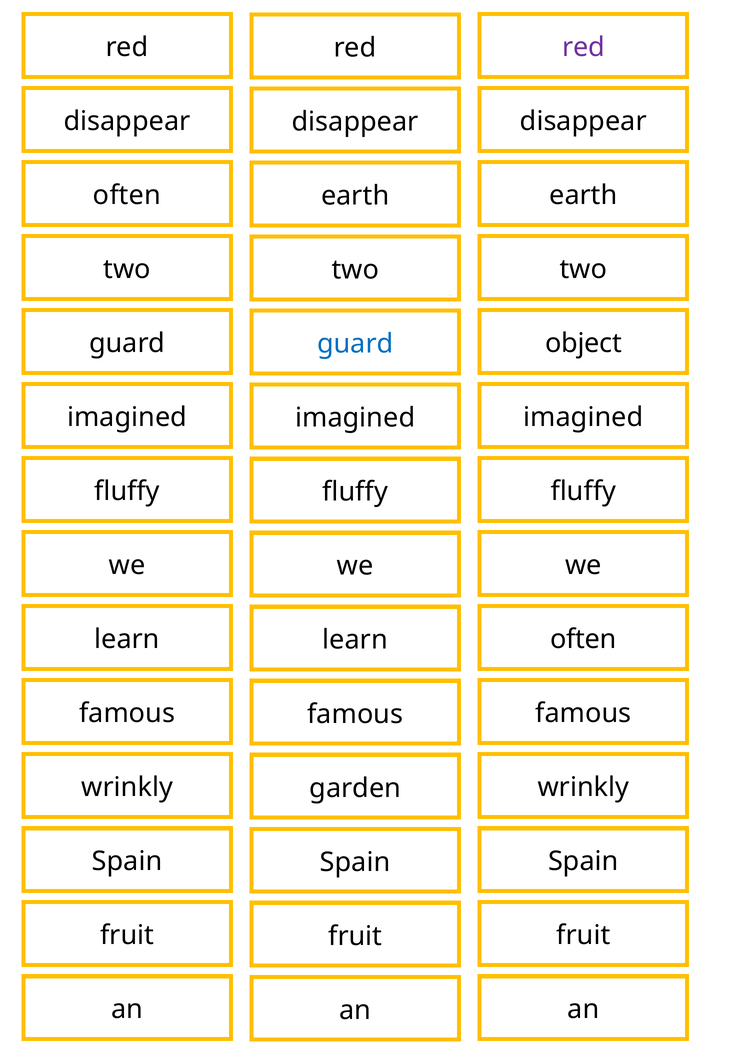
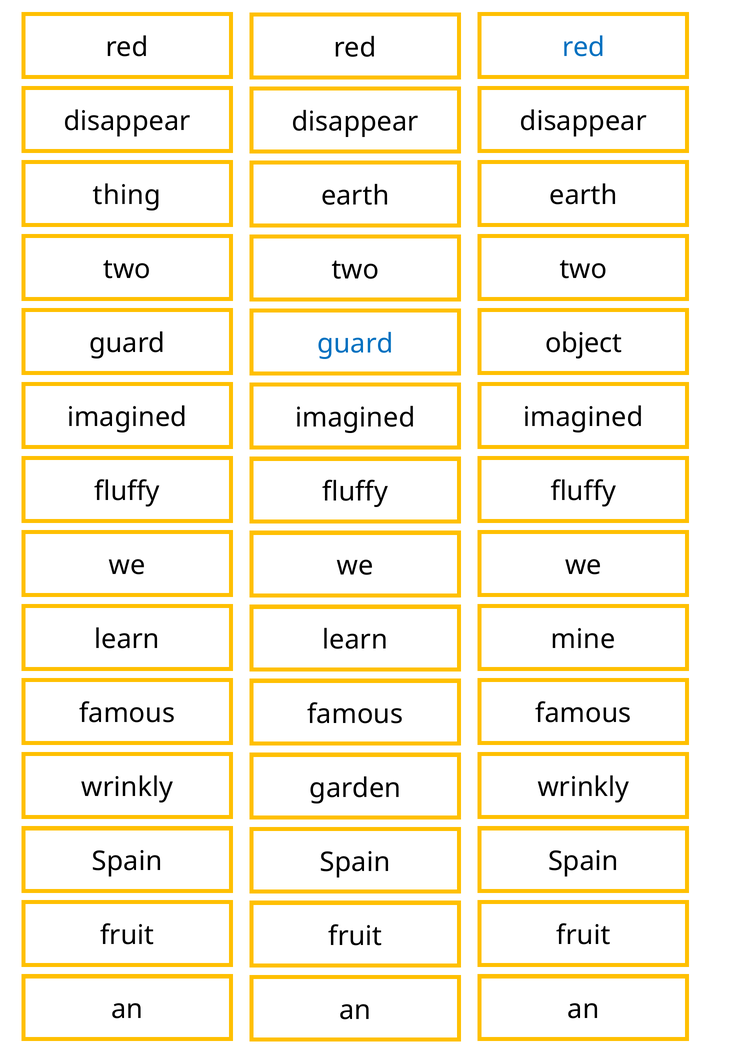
red colour: purple -> blue (583, 47)
often: often -> thing (127, 195)
often: often -> mine (583, 639)
